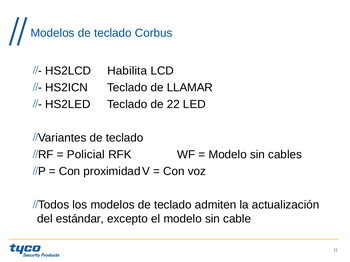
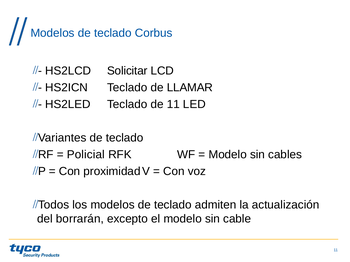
Habilita: Habilita -> Solicitar (127, 71)
de 22: 22 -> 11 (173, 104)
estándar: estándar -> borrarán (80, 219)
